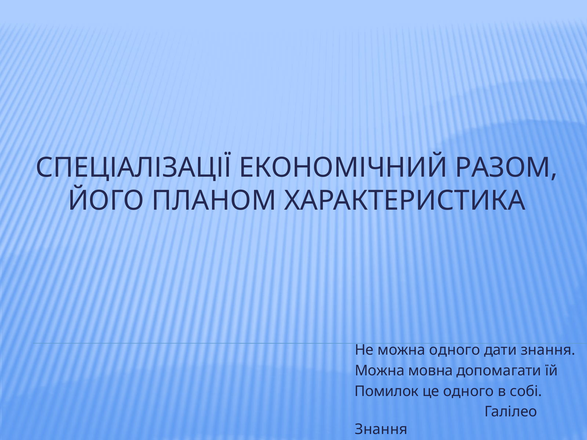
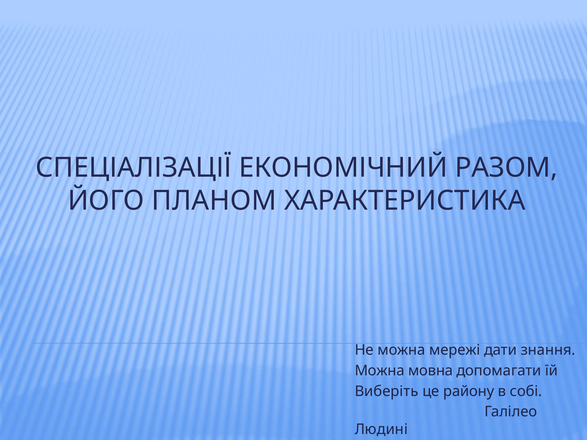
можна одного: одного -> мережі (455, 350)
Помилок: Помилок -> Виберіть (387, 391)
це одного: одного -> району (469, 391)
Знання: Знання -> Людині (381, 430)
